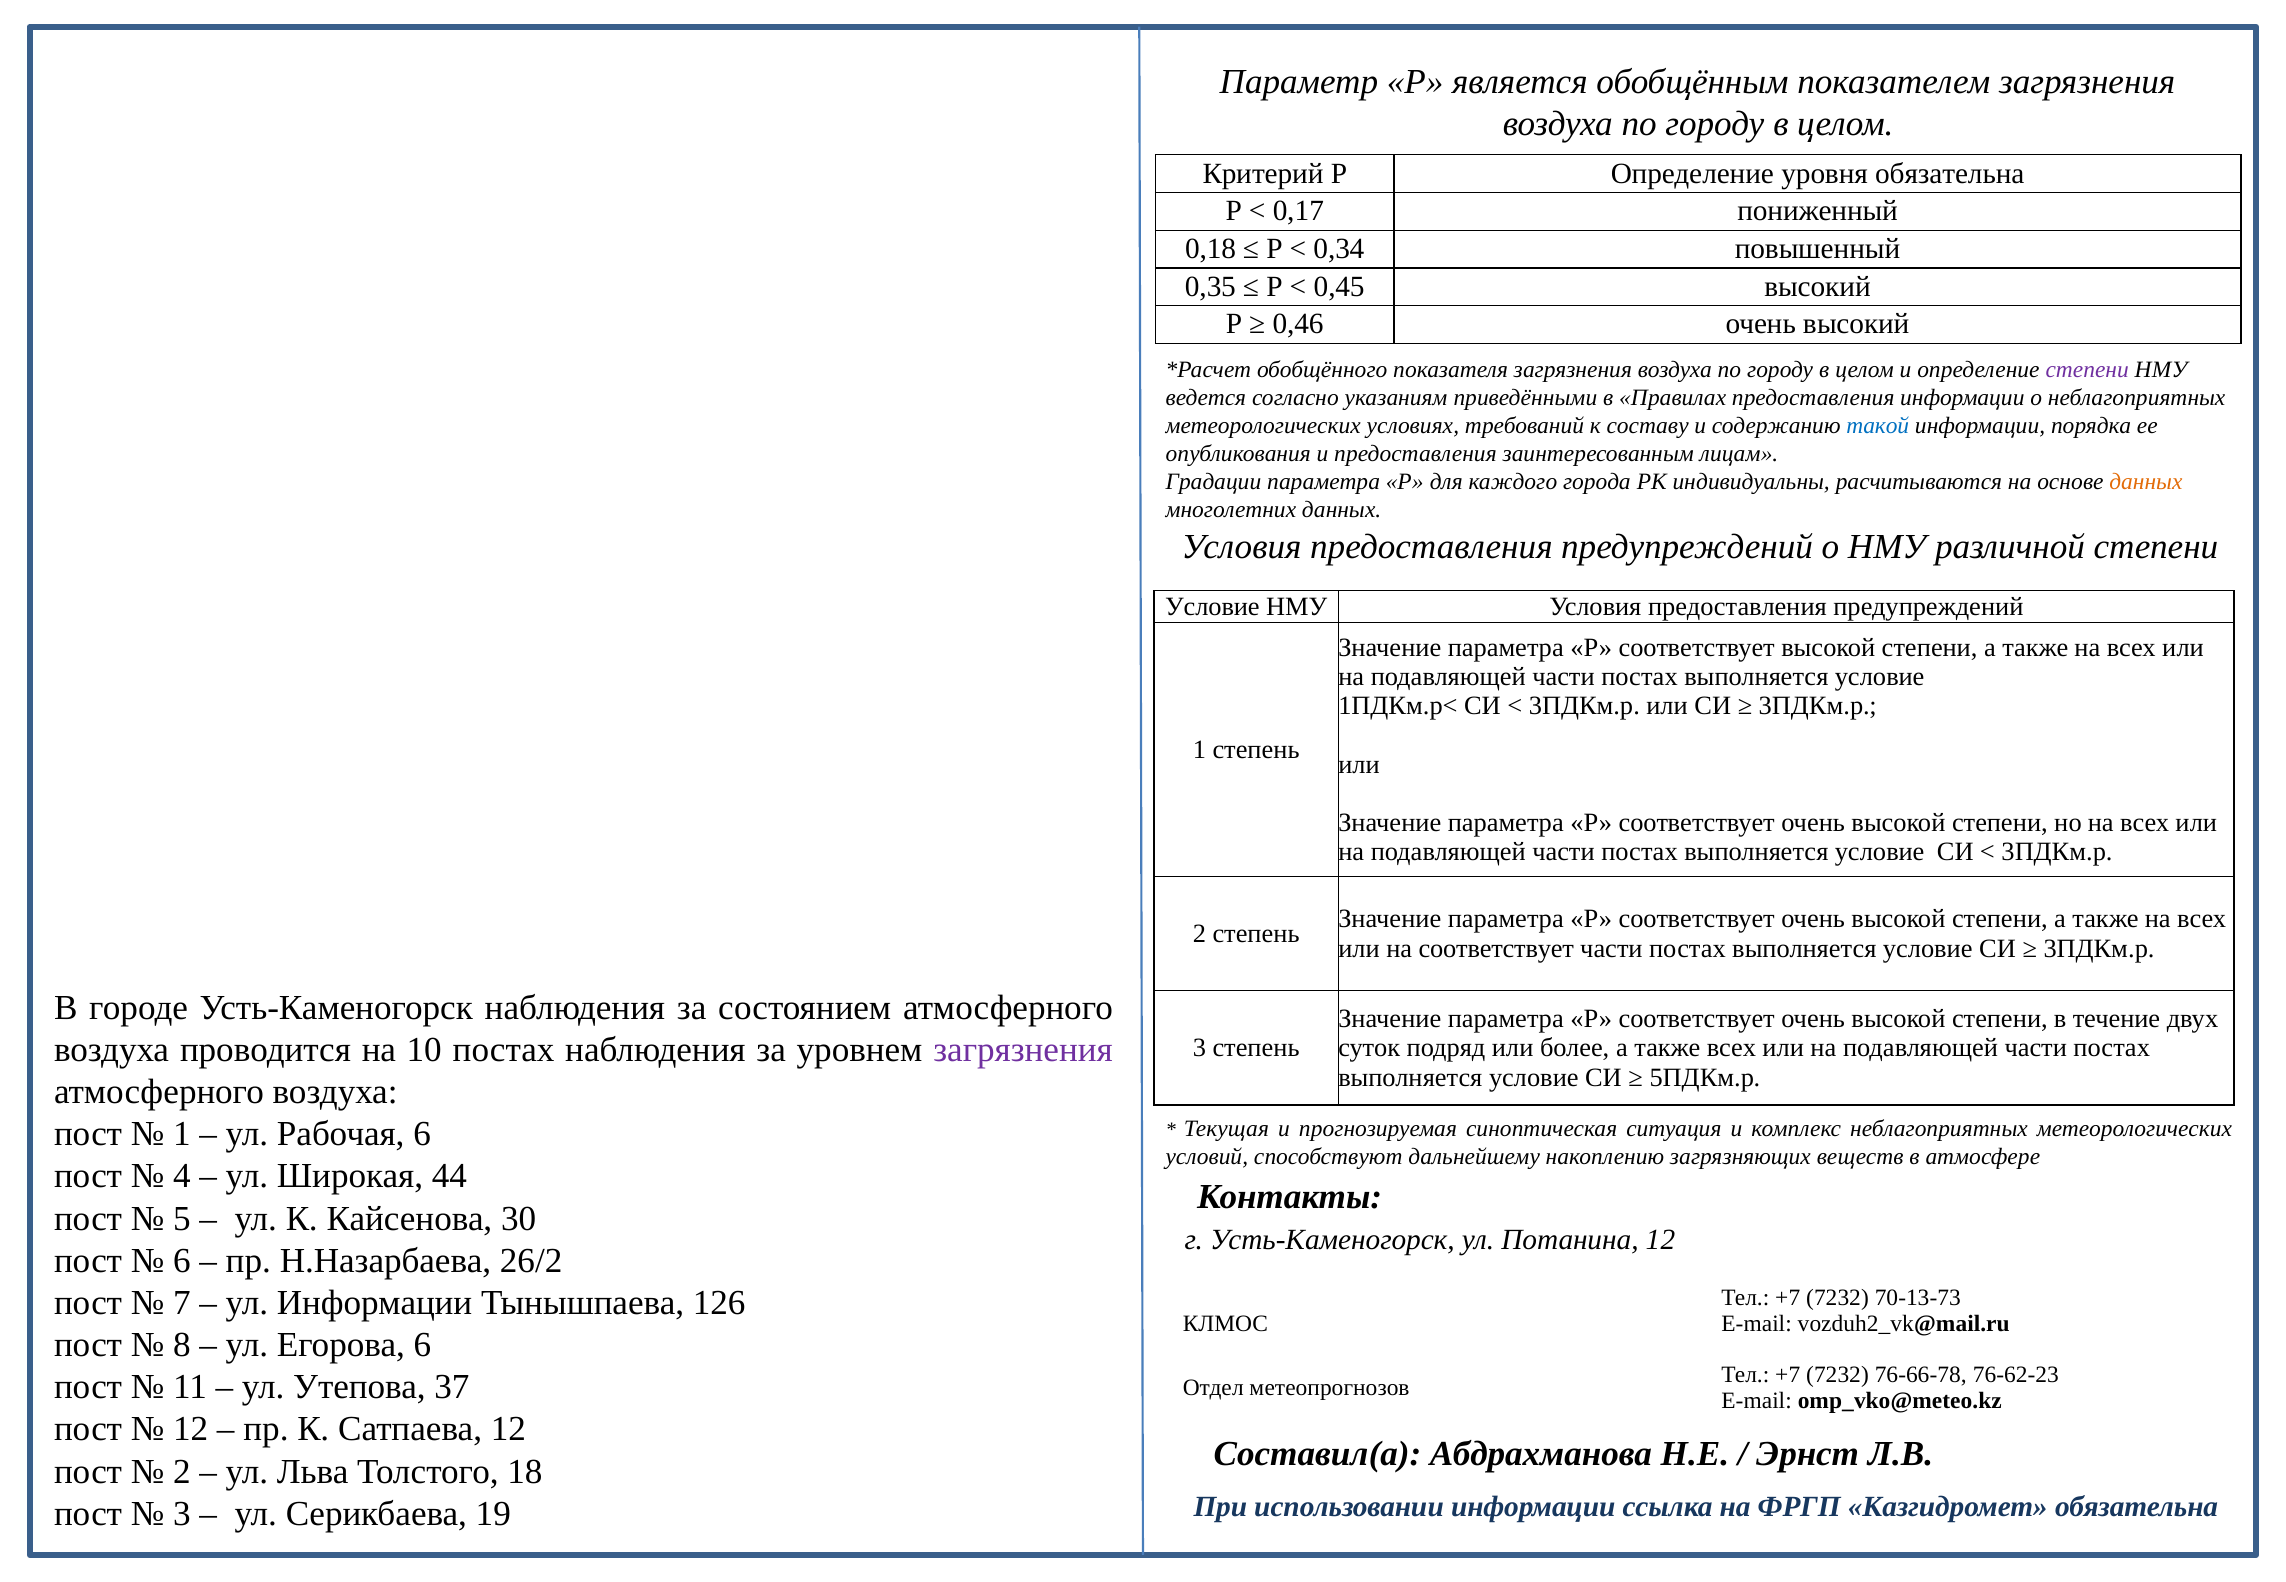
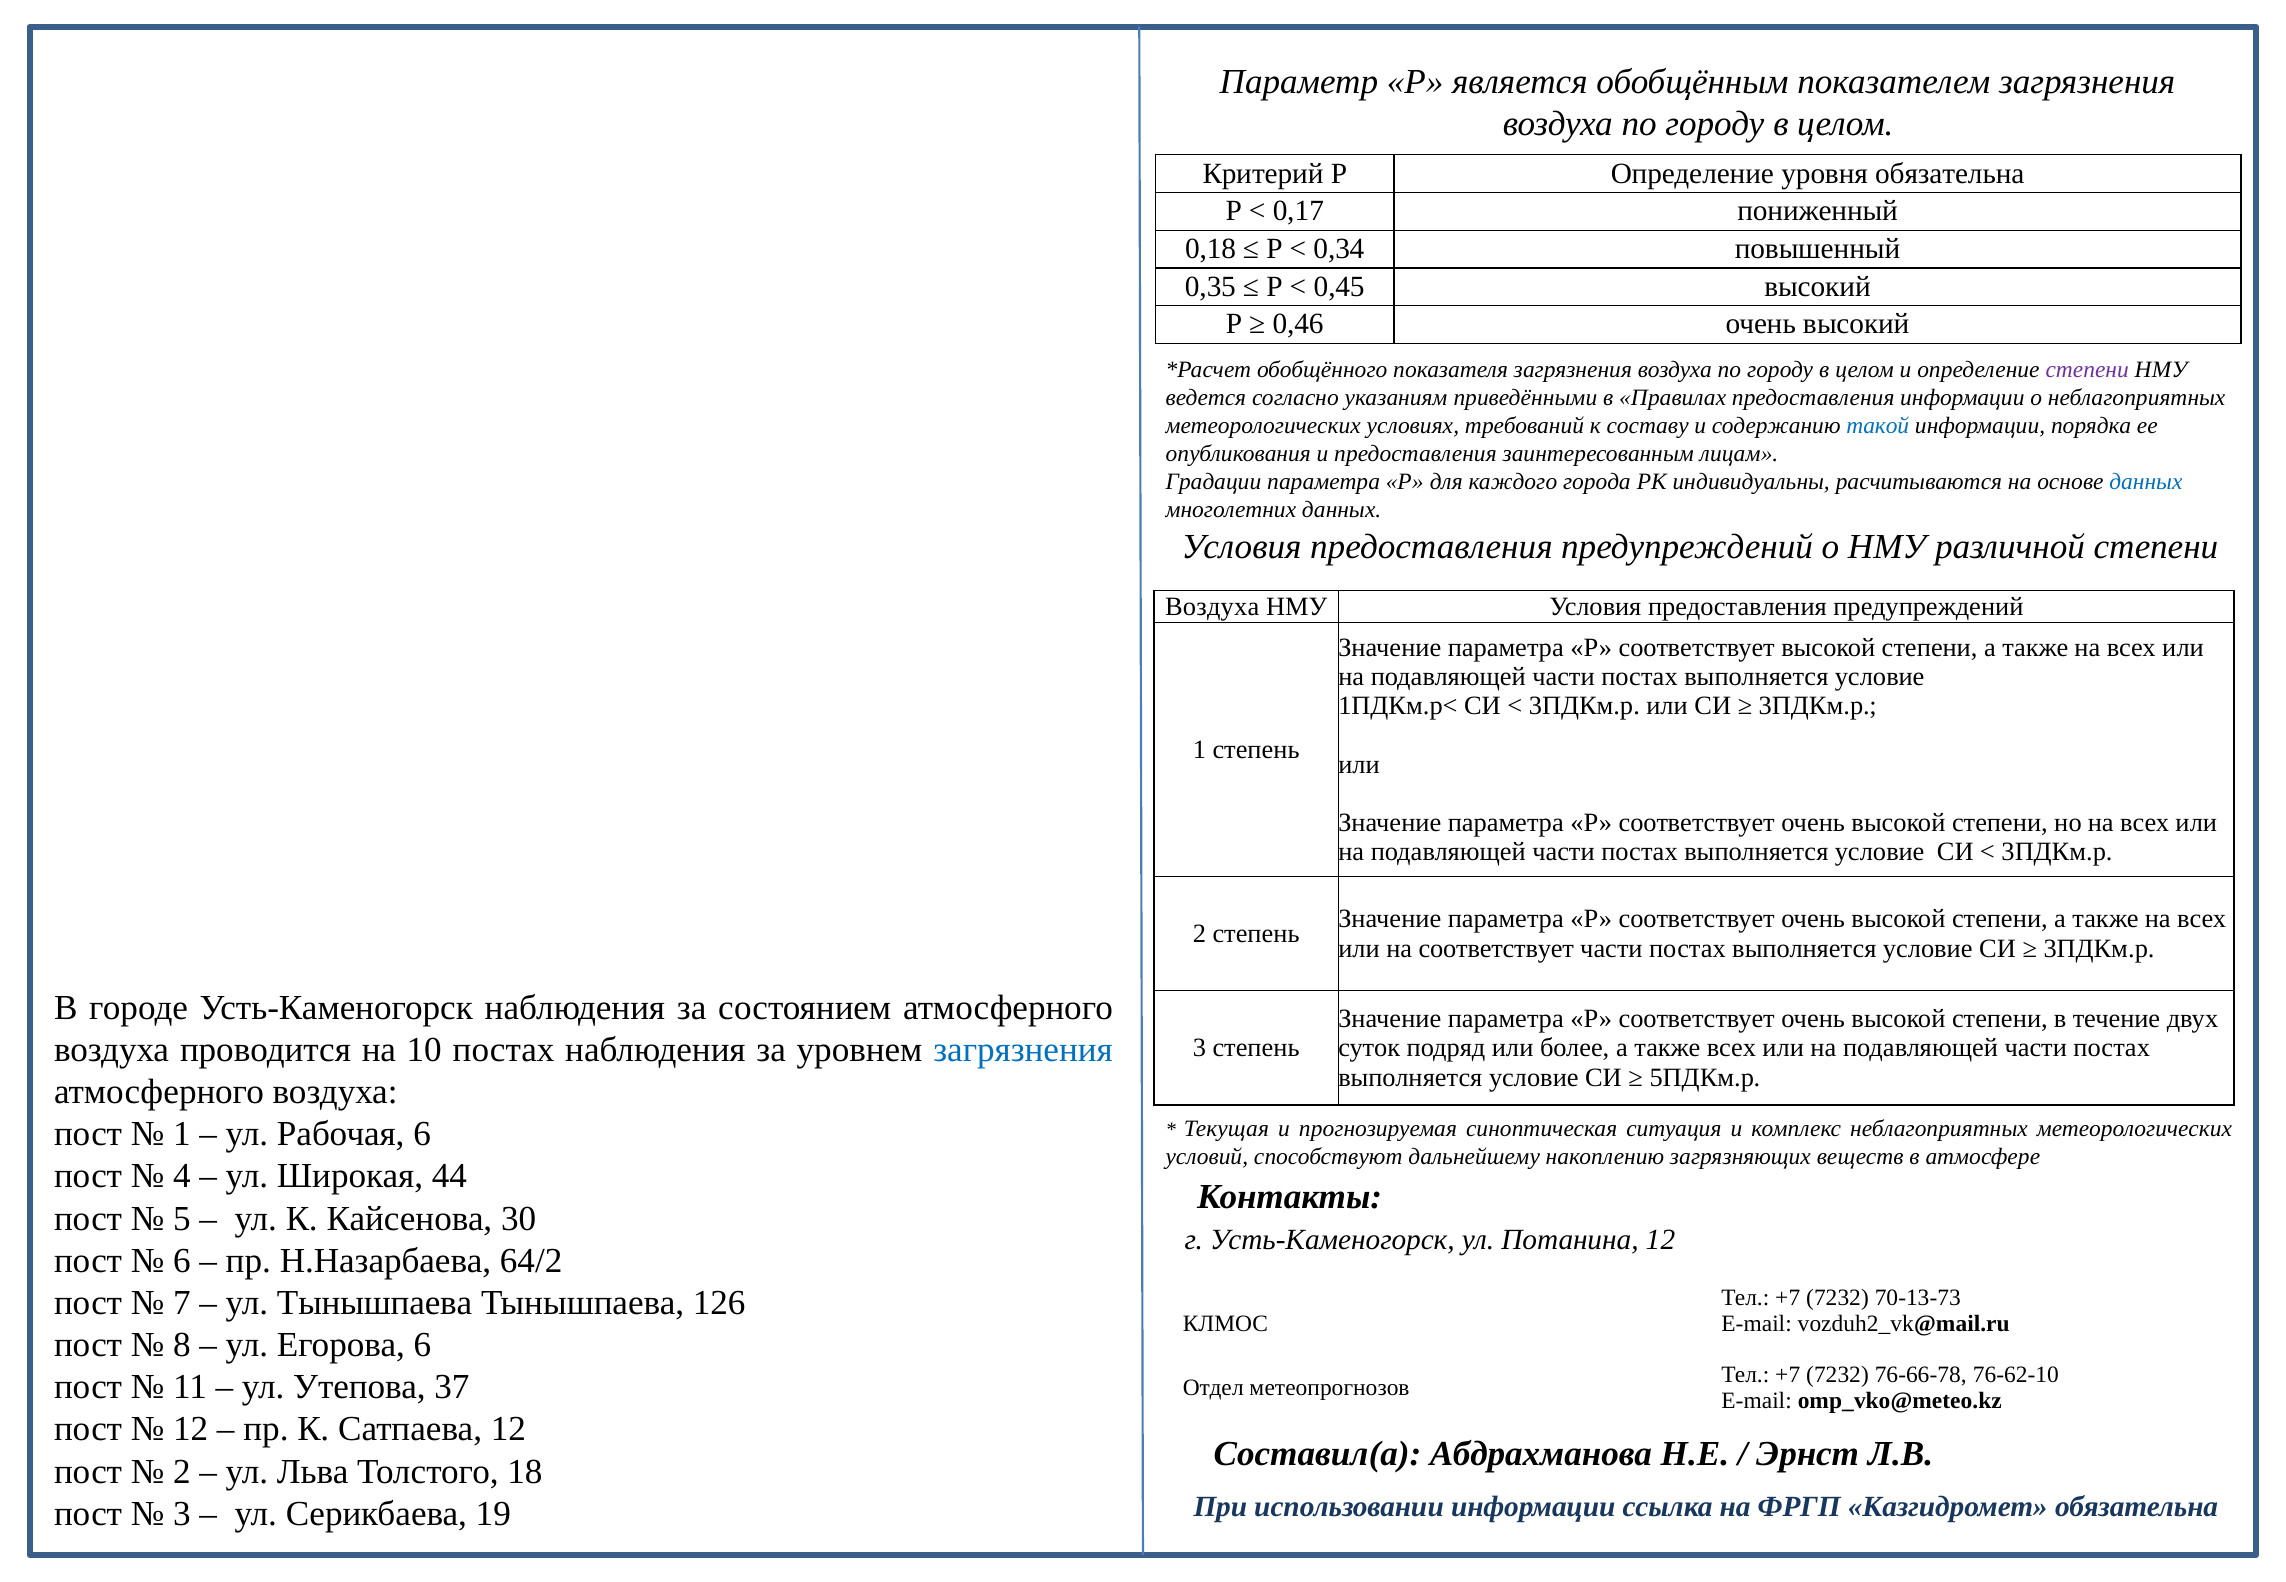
данных colour: orange -> blue (2146, 482)
Условие: Условие -> Воздуха (1212, 607)
загрязнения colour: purple -> blue (1023, 1050)
26/2: 26/2 -> 64/2 (531, 1261)
ул Информации: Информации -> Тынышпаева (375, 1303)
76-62-23: 76-62-23 -> 76-62-10 (2016, 1375)
